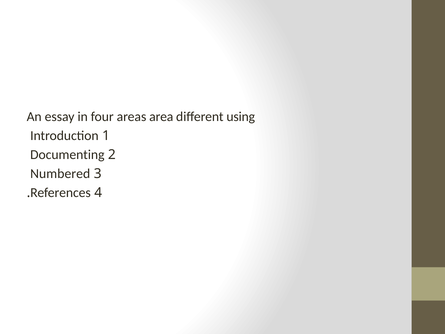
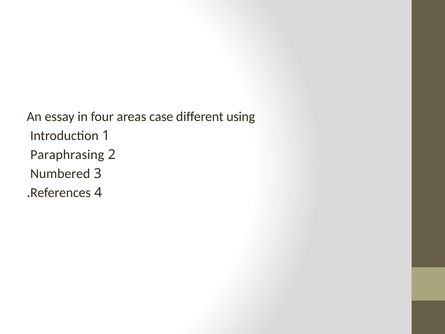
area: area -> case (161, 117)
Documenting: Documenting -> Paraphrasing (67, 155)
